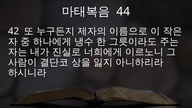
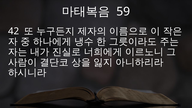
44: 44 -> 59 (123, 12)
